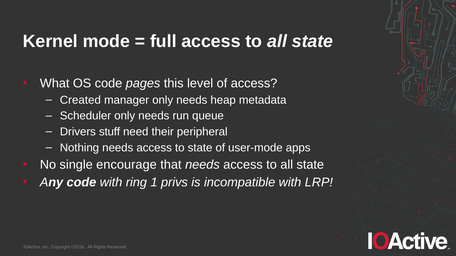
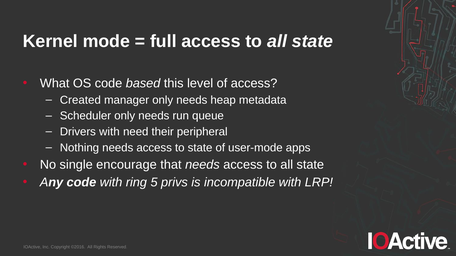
pages: pages -> based (143, 84)
Drivers stuff: stuff -> with (109, 132)
1: 1 -> 5 (154, 183)
